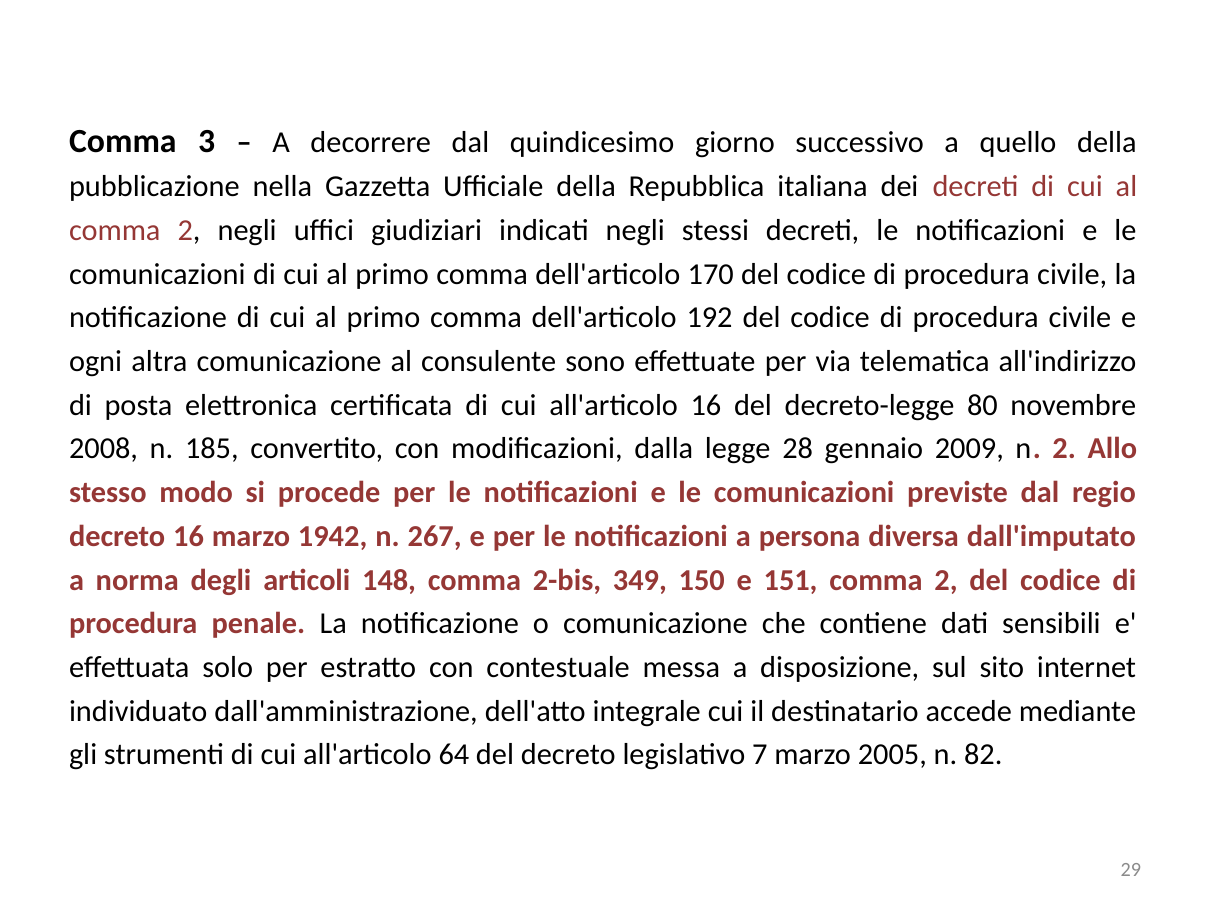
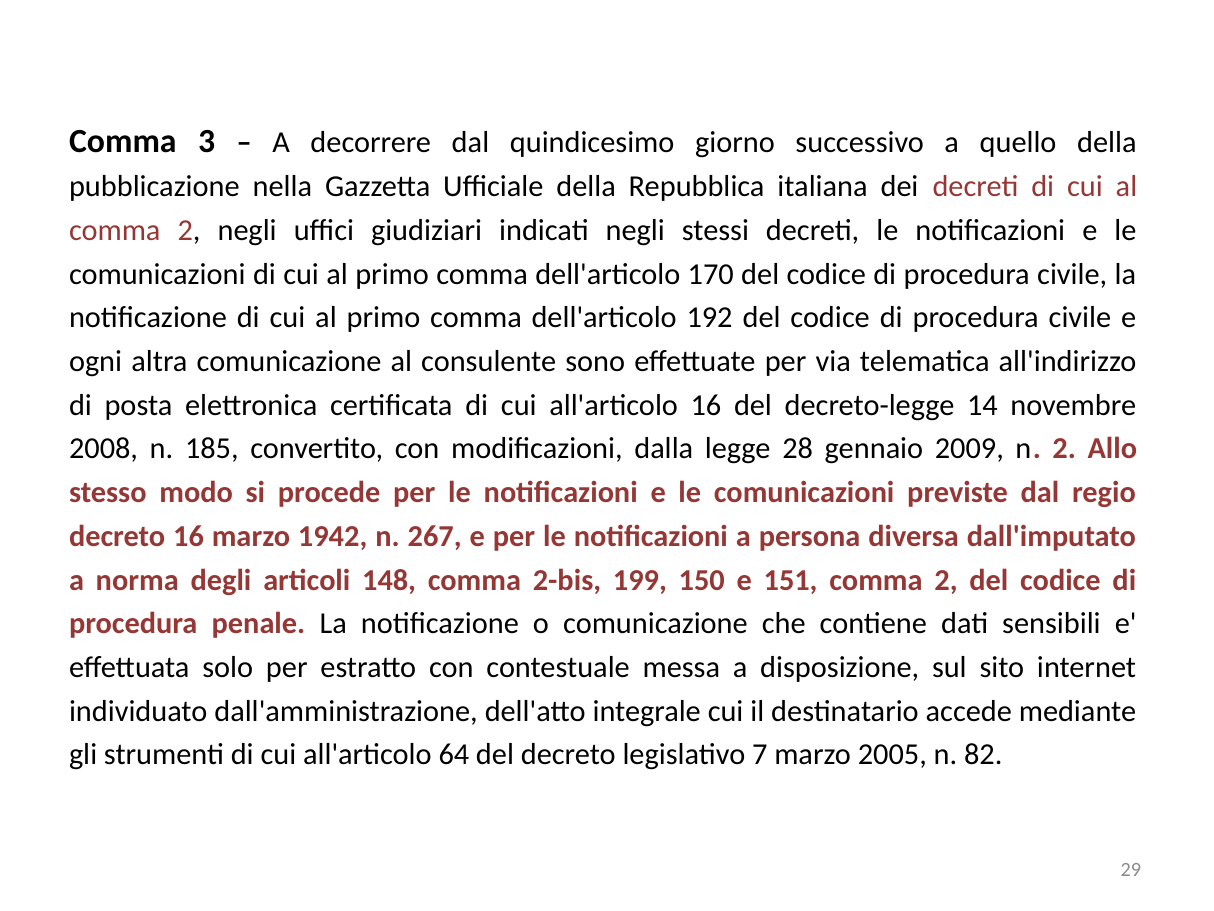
80: 80 -> 14 (982, 405)
349: 349 -> 199 (640, 580)
